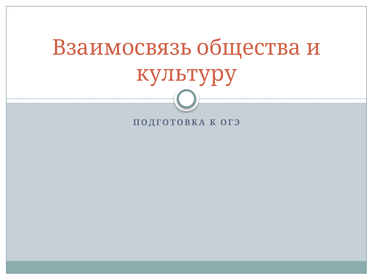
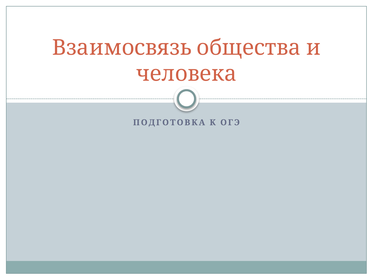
культуру: культуру -> человека (186, 74)
